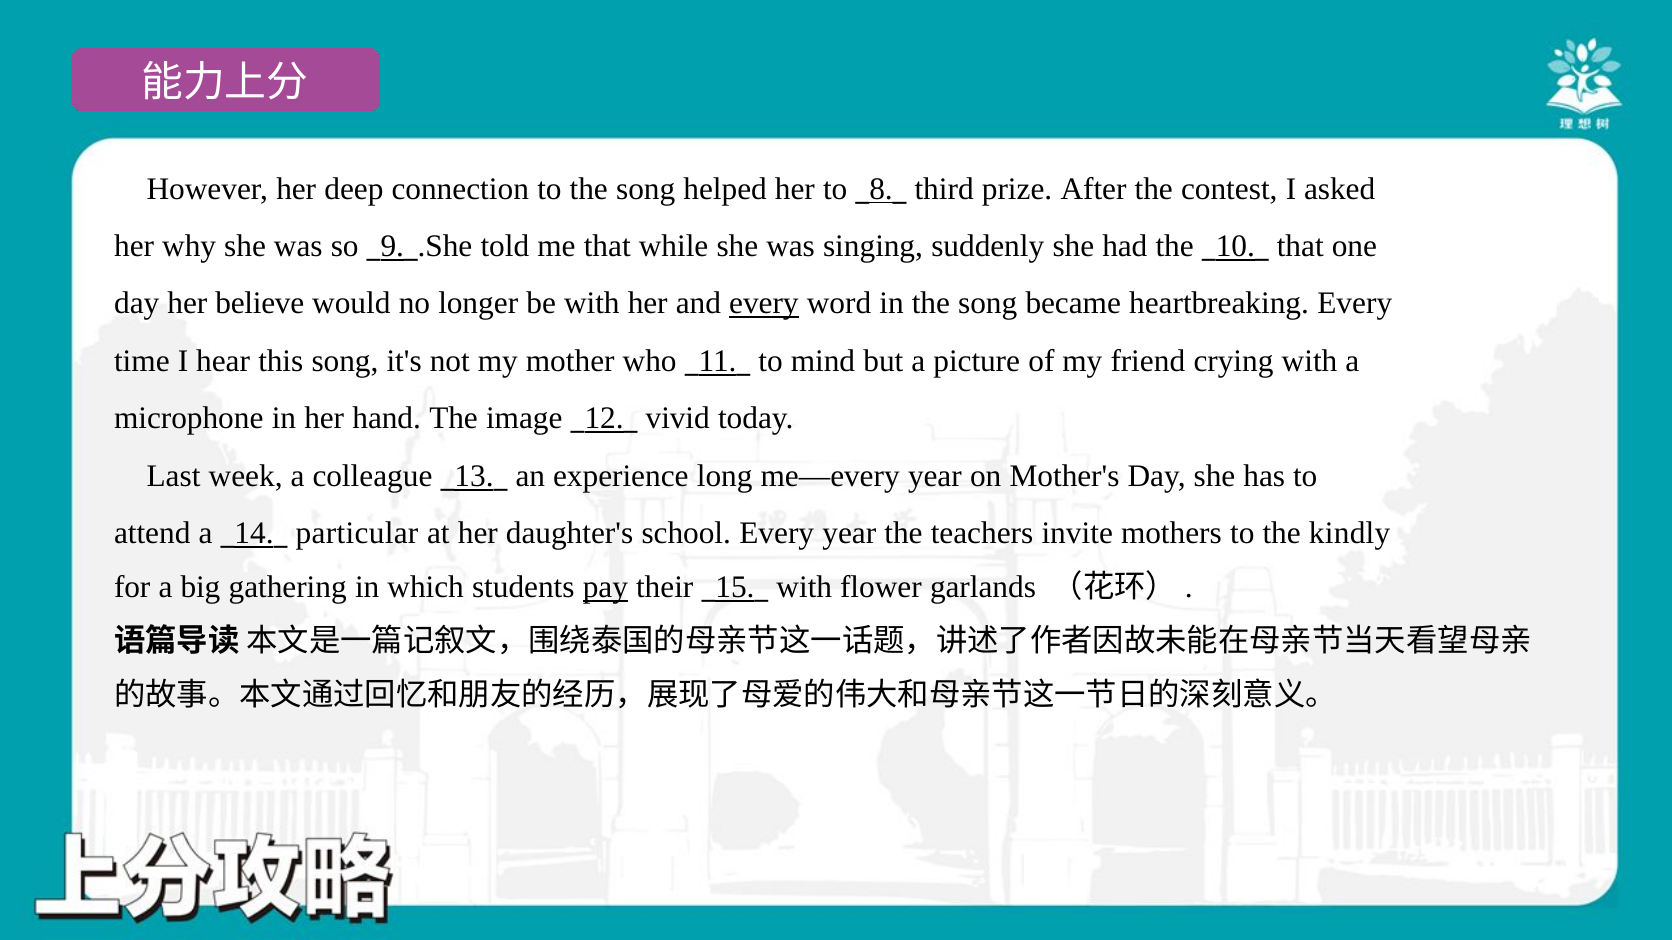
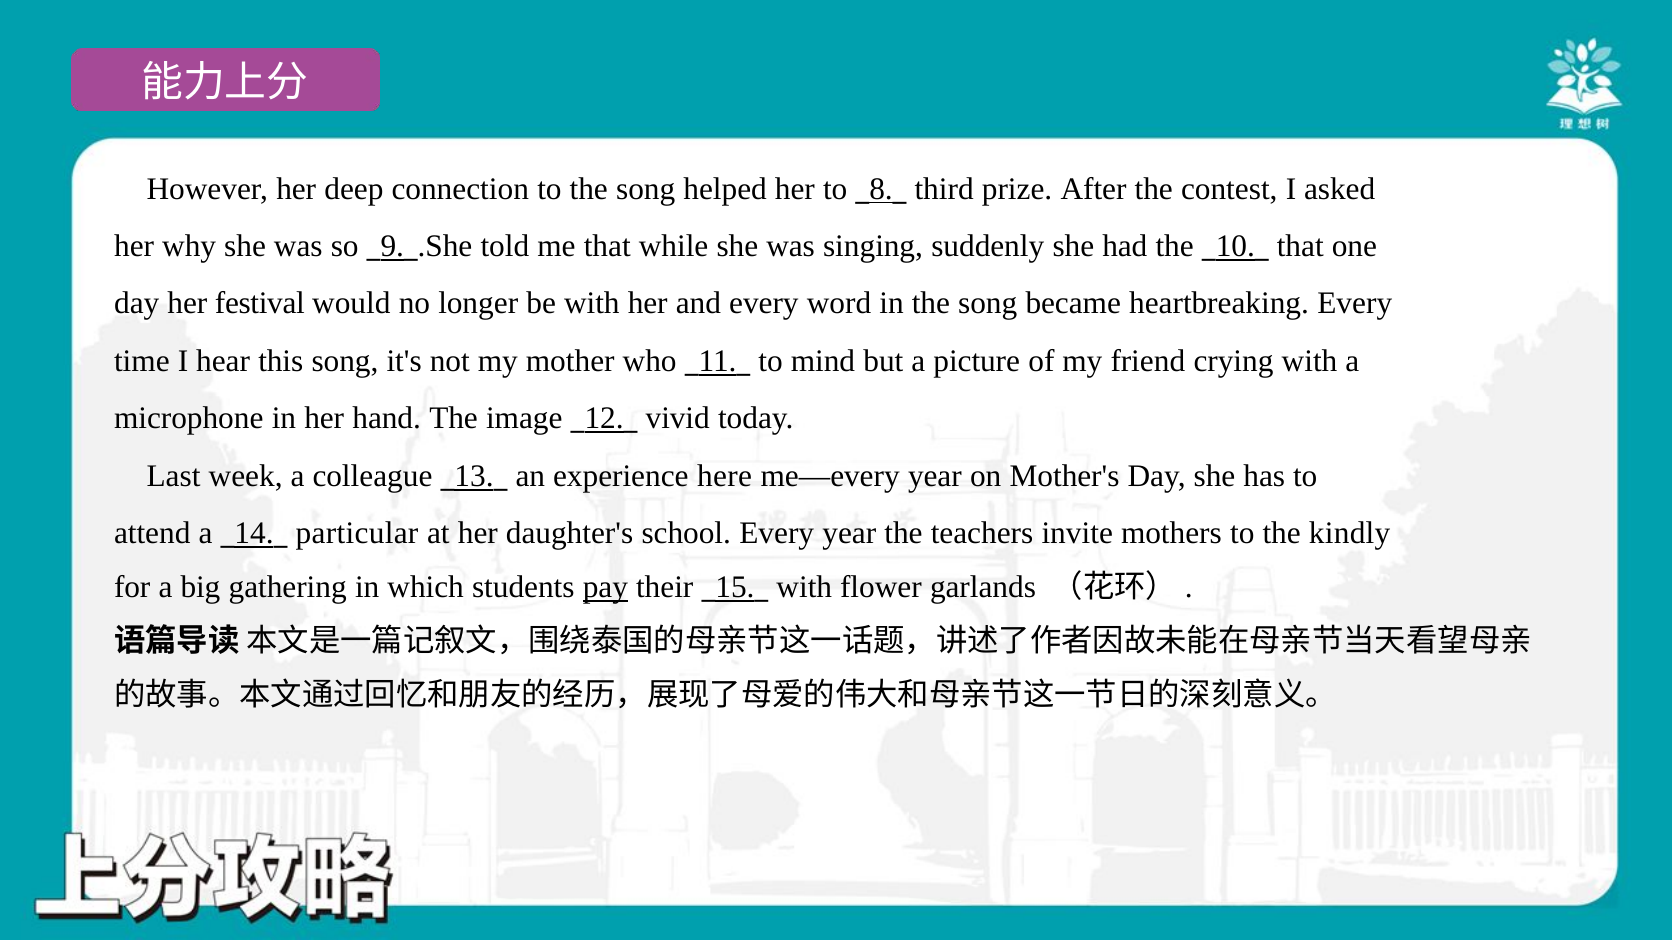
believe: believe -> festival (260, 304)
every underline: present -> none (764, 304)
long: long -> here (725, 476)
